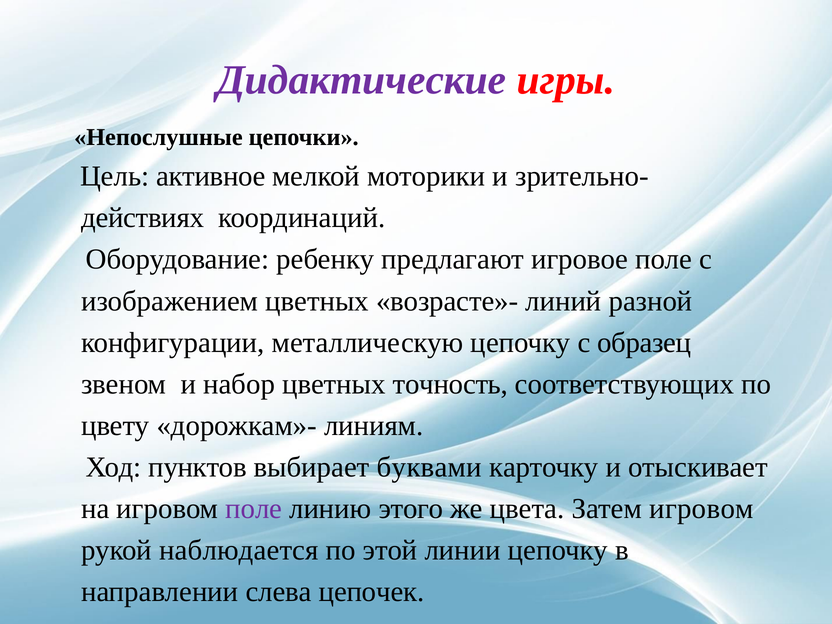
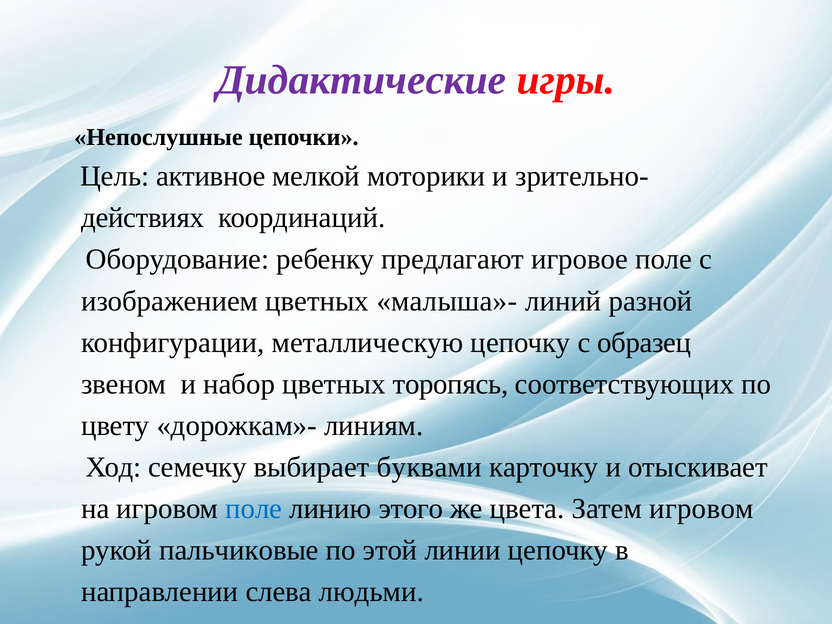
возрасте»-: возрасте»- -> малыша»- (447, 301)
точность: точность -> торопясь (450, 384)
пунктов: пунктов -> семечку (198, 467)
поле colour: purple -> blue (254, 509)
наблюдается: наблюдается -> пальчиковые (239, 550)
цепочек: цепочек -> людьми (371, 592)
